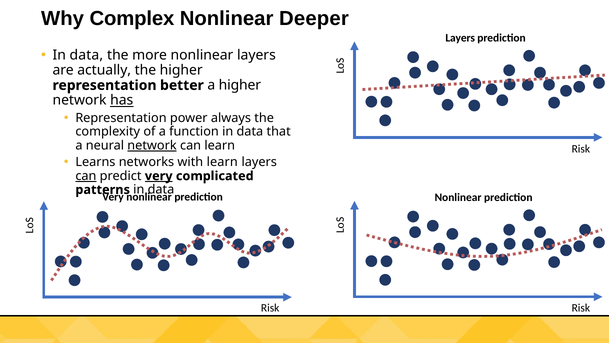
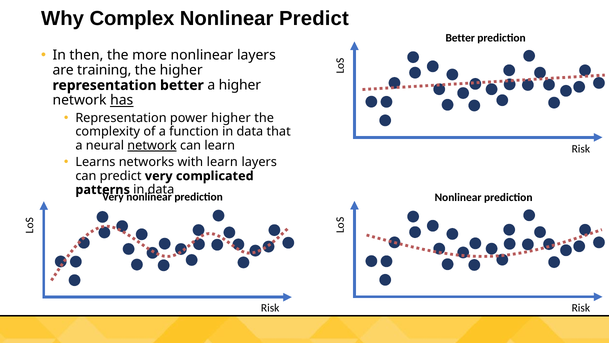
Nonlinear Deeper: Deeper -> Predict (314, 19)
Layers: Layers -> Better (460, 38)
data: data -> then (86, 55)
actually: actually -> training (104, 70)
power always: always -> higher (231, 118)
can underline: present -> none (86, 176)
very underline: present -> none (159, 176)
